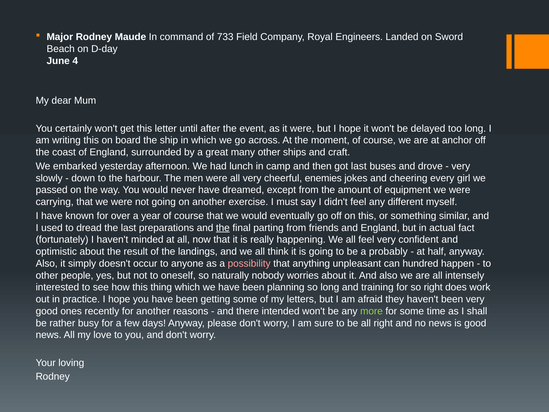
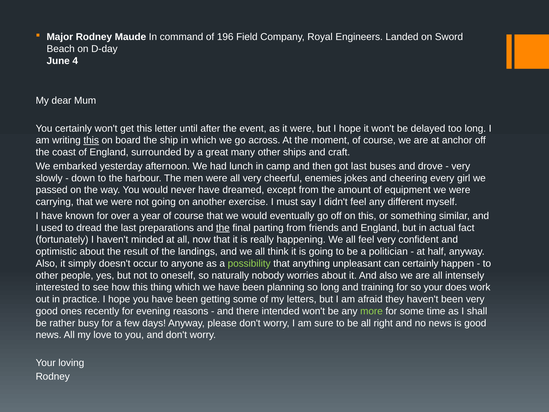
733: 733 -> 196 (225, 37)
this underline: none -> present (91, 140)
probably: probably -> politician (388, 251)
possibility colour: pink -> light green (249, 263)
can hundred: hundred -> certainly (420, 263)
so right: right -> your (433, 287)
for another: another -> evening (153, 311)
